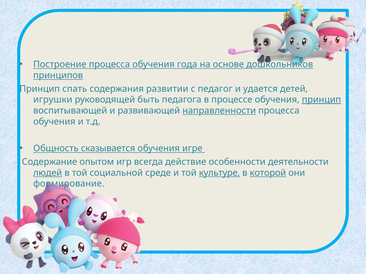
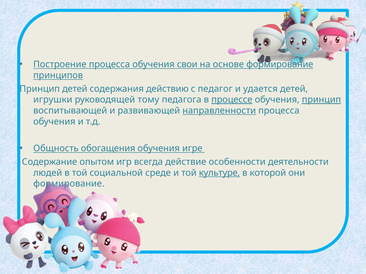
года: года -> свои (187, 65)
основе дошкольников: дошкольников -> формирование (280, 65)
Принцип спать: спать -> детей (75, 89)
развитии: развитии -> действию (167, 89)
быть: быть -> тому (148, 100)
процессе underline: none -> present (232, 100)
сказывается: сказывается -> обогащения (108, 149)
людей underline: present -> none (48, 173)
которой underline: present -> none (268, 173)
